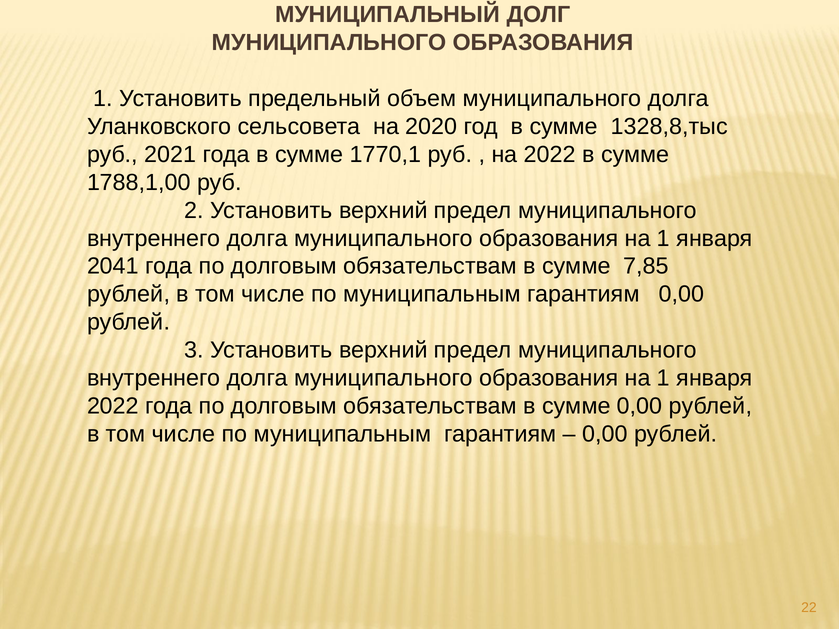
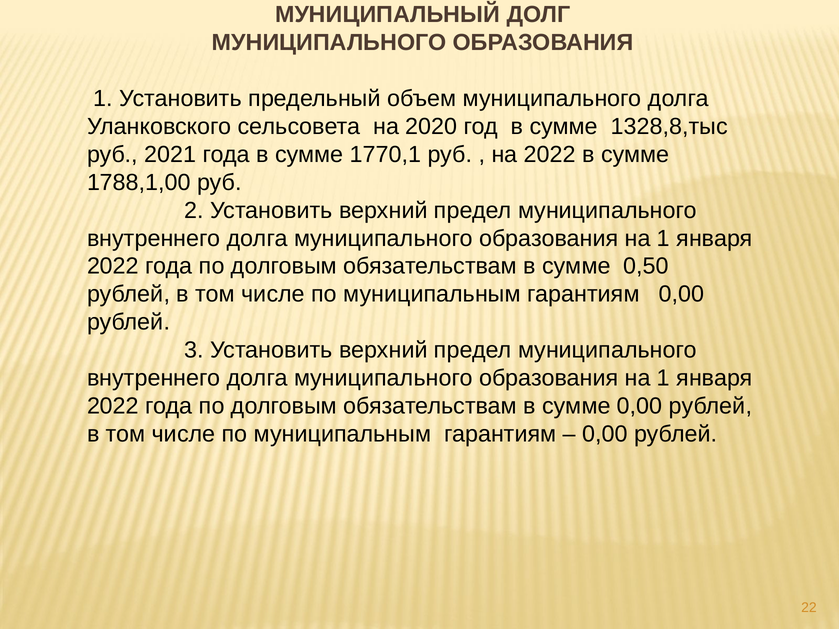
2041: 2041 -> 2022 (113, 266)
7,85: 7,85 -> 0,50 (646, 266)
